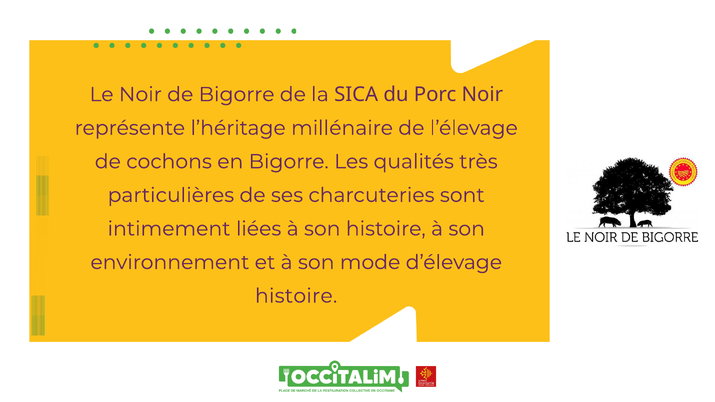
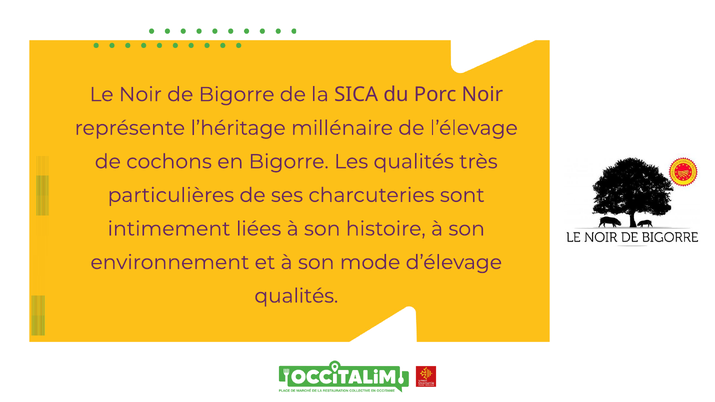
histoire: histoire -> qualités (296, 296)
